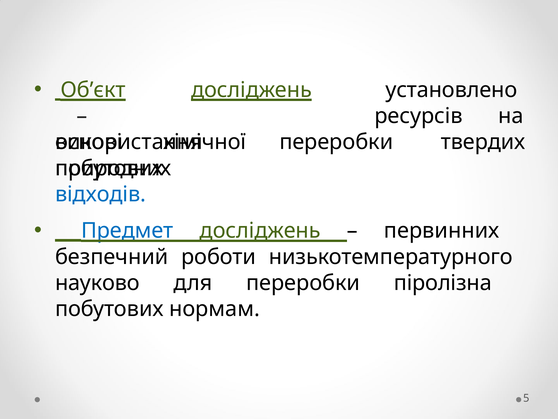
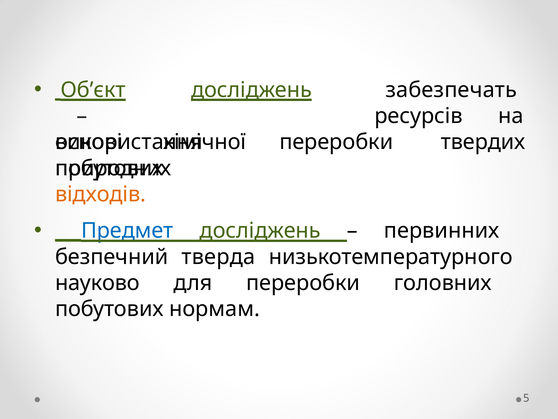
установлено: установлено -> забезпечать (451, 90)
відходів colour: blue -> orange (101, 194)
роботи: роботи -> тверда (218, 257)
піролізна: піролізна -> головних (443, 283)
